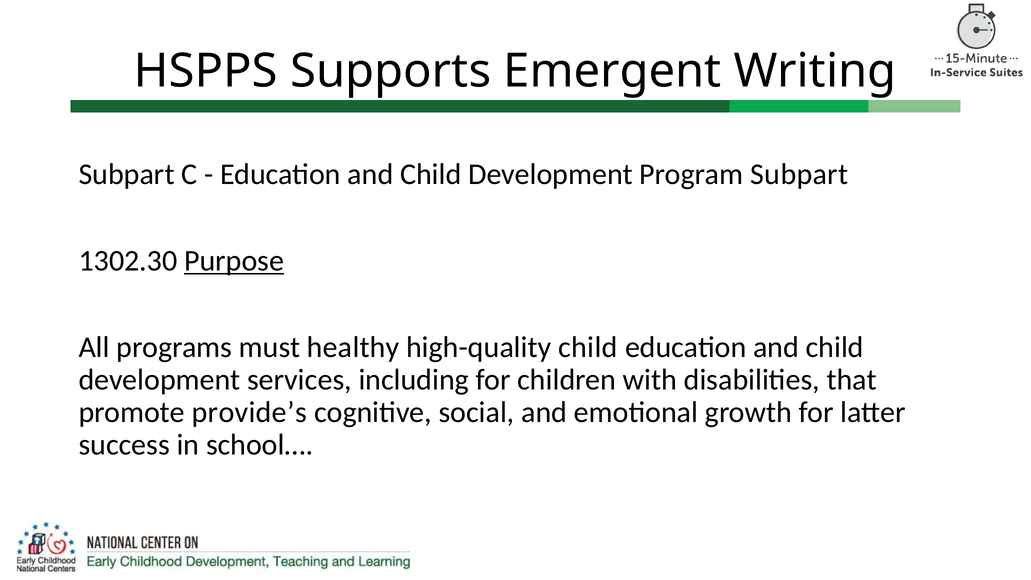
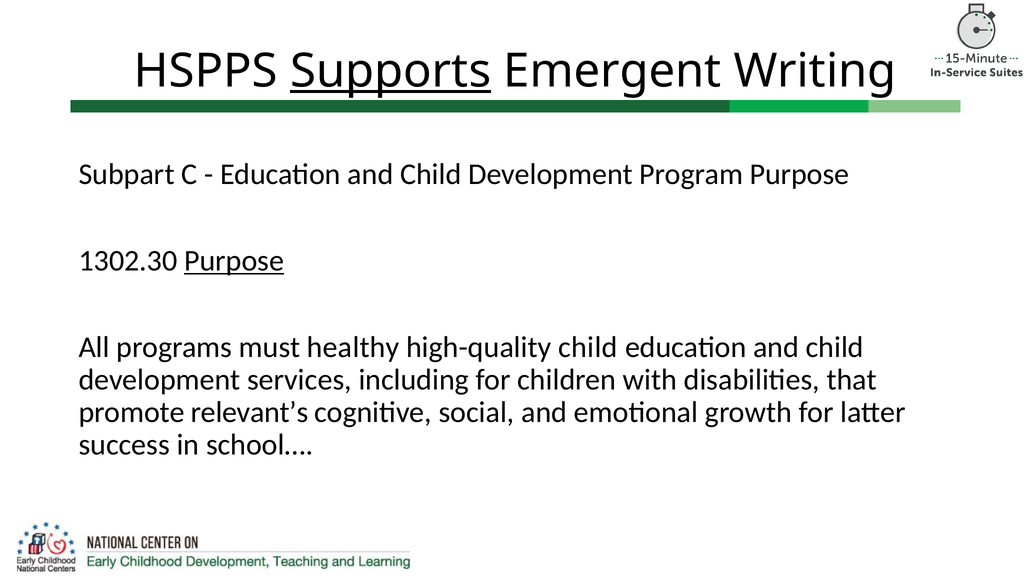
Supports underline: none -> present (391, 71)
Program Subpart: Subpart -> Purpose (800, 174)
provide’s: provide’s -> relevant’s (250, 412)
